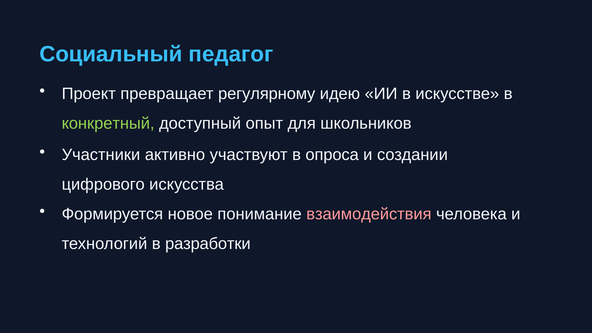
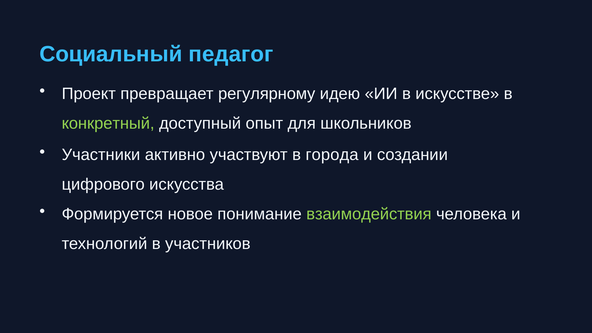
опроса: опроса -> города (332, 155)
взаимодействия colour: pink -> light green (369, 214)
разработки: разработки -> участников (208, 244)
